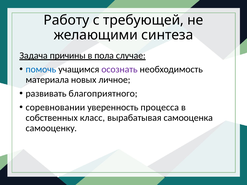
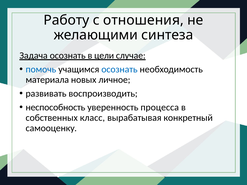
требующей: требующей -> отношения (143, 20)
Задача причины: причины -> осознать (68, 56)
пола: пола -> цели (104, 56)
осознать colour: purple -> blue (119, 69)
благоприятного: благоприятного -> воспроизводить (103, 94)
соревновании: соревновании -> неспособность (55, 107)
самооценка: самооценка -> конкретный (188, 118)
